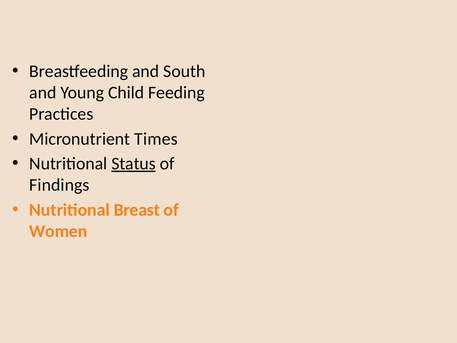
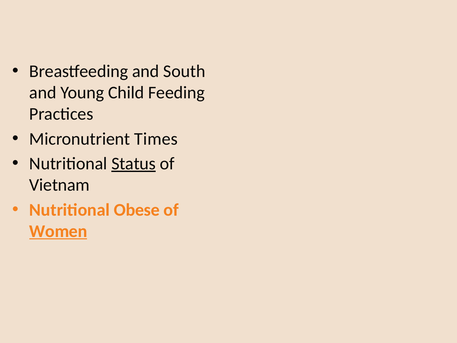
Findings: Findings -> Vietnam (60, 185)
Breast: Breast -> Obese (137, 210)
Women underline: none -> present (58, 231)
